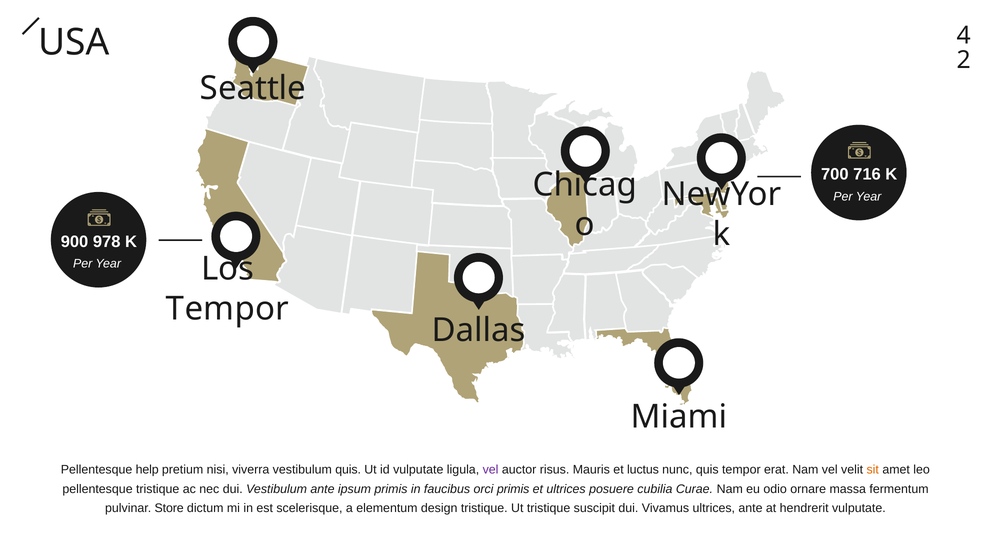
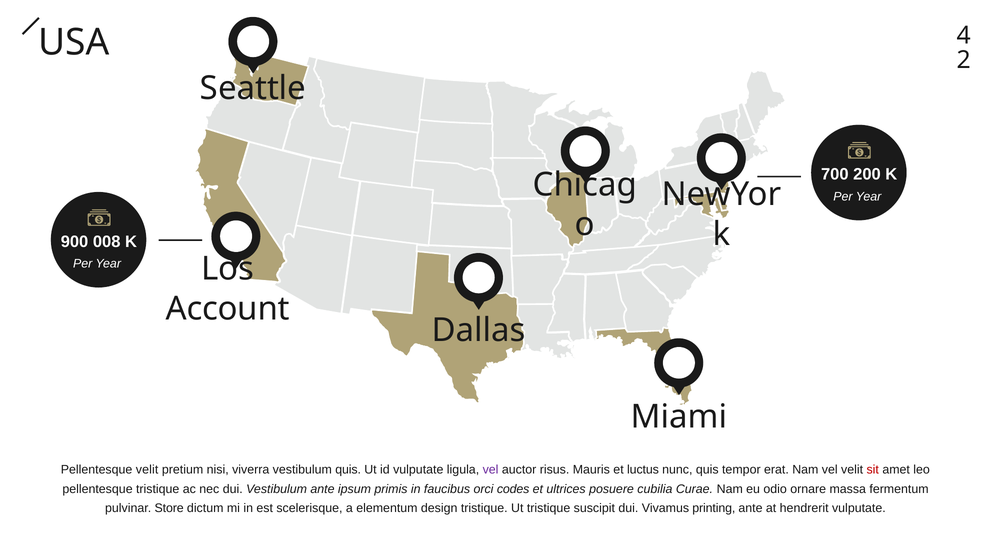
716: 716 -> 200 (867, 174)
978: 978 -> 008 (107, 241)
Tempor: Tempor -> Account (228, 308)
Pellentesque help: help -> velit (147, 469)
sit colour: orange -> red (873, 469)
orci primis: primis -> codes (513, 489)
Vivamus ultrices: ultrices -> printing (714, 508)
